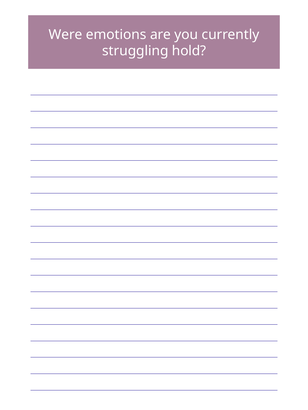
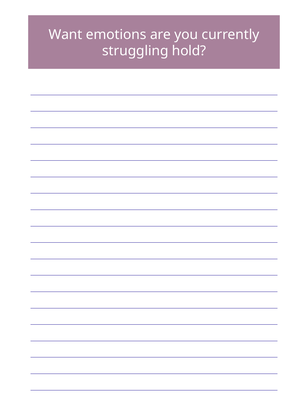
Were: Were -> Want (65, 35)
